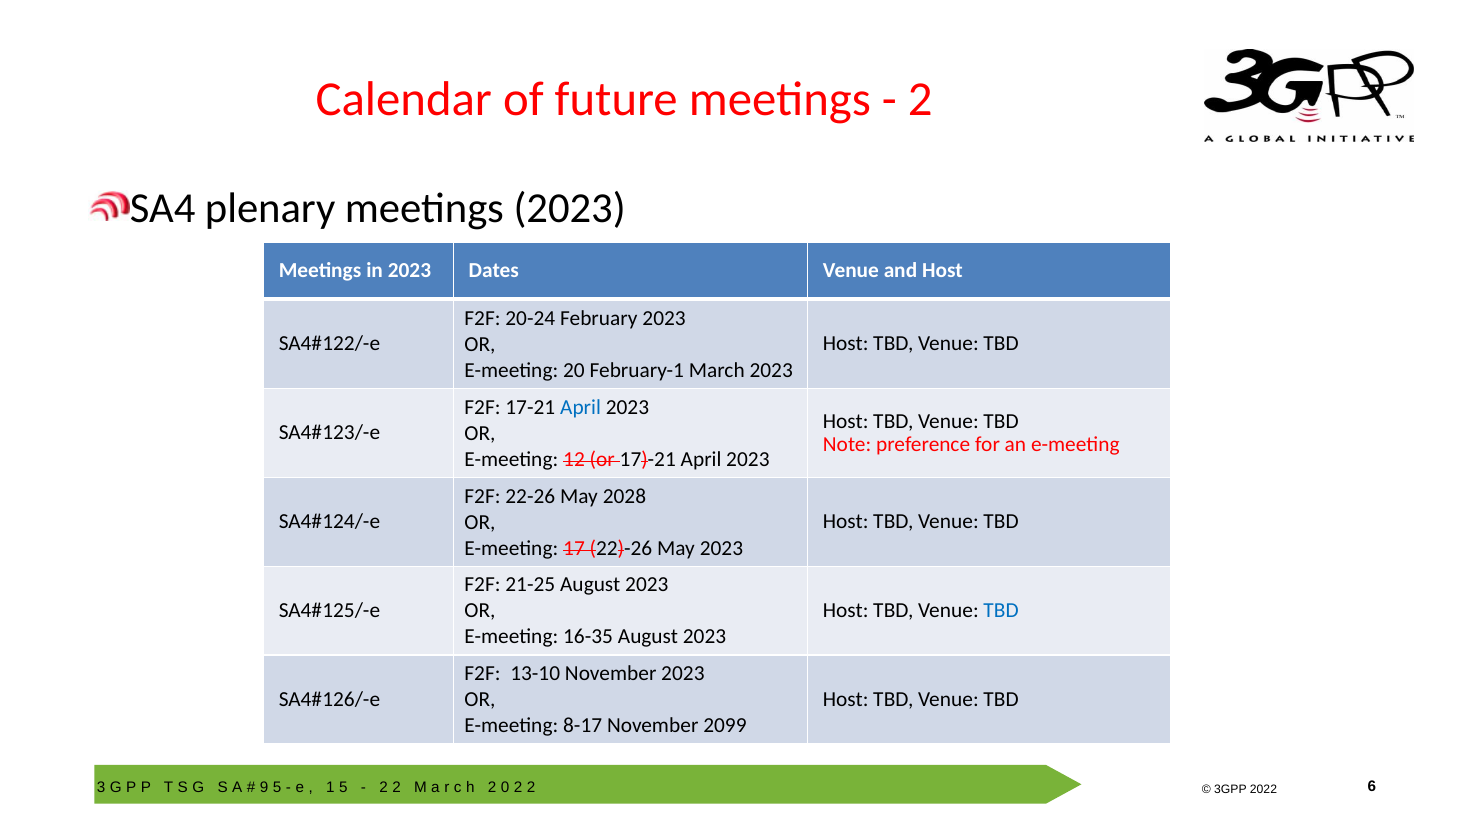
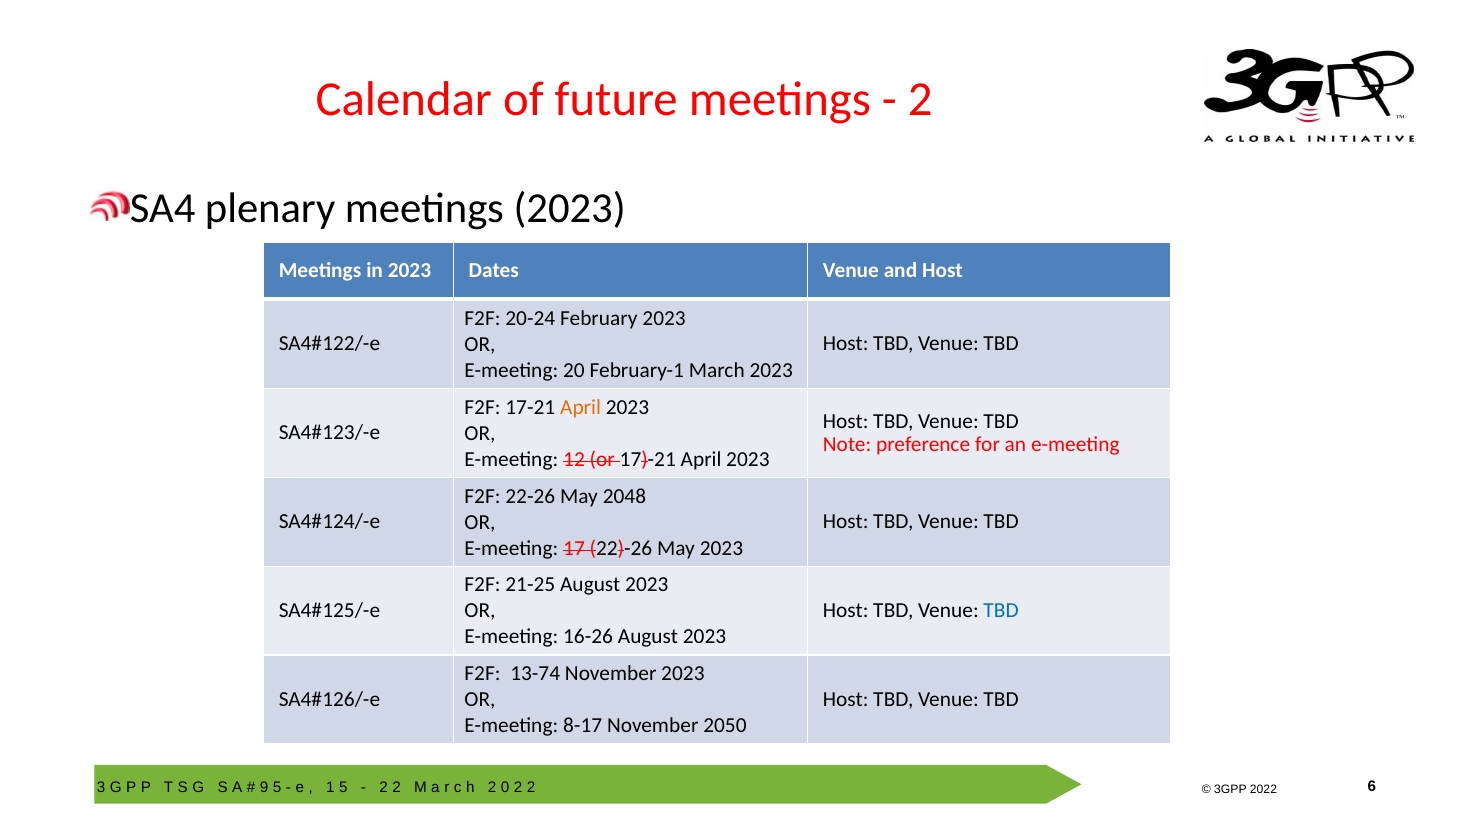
April colour: blue -> orange (581, 407)
2028: 2028 -> 2048 (624, 496)
16-35: 16-35 -> 16-26 (588, 637)
13-10: 13-10 -> 13-74 (535, 674)
2099: 2099 -> 2050 (725, 726)
